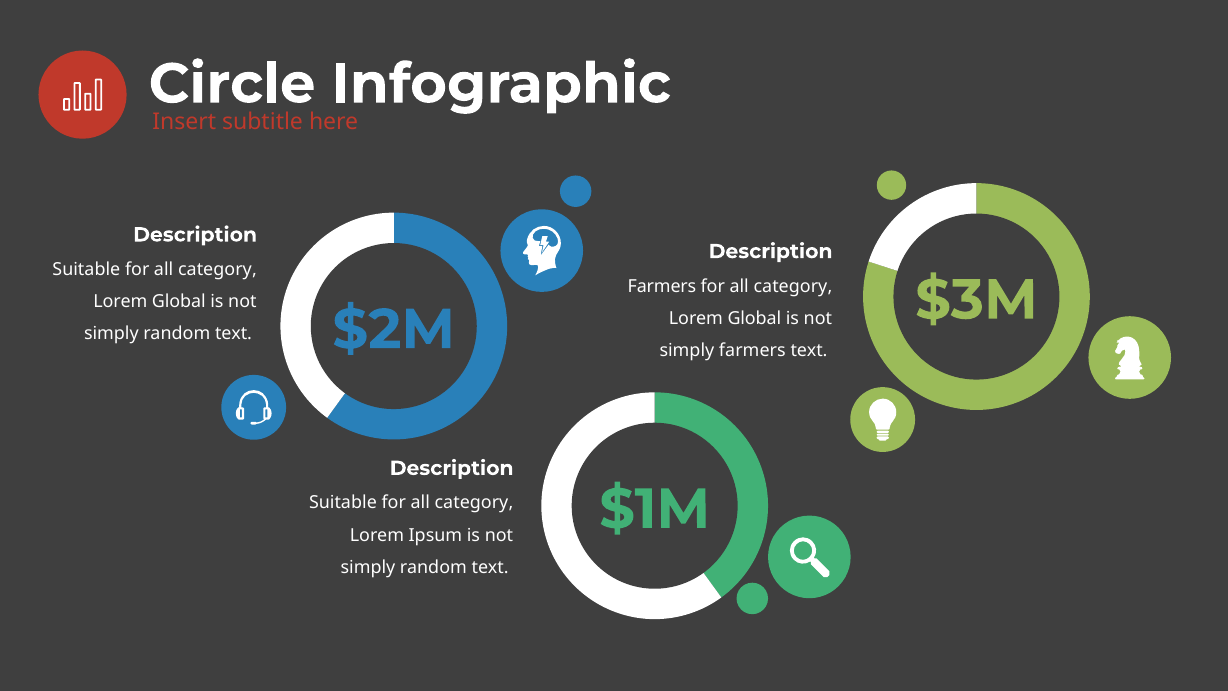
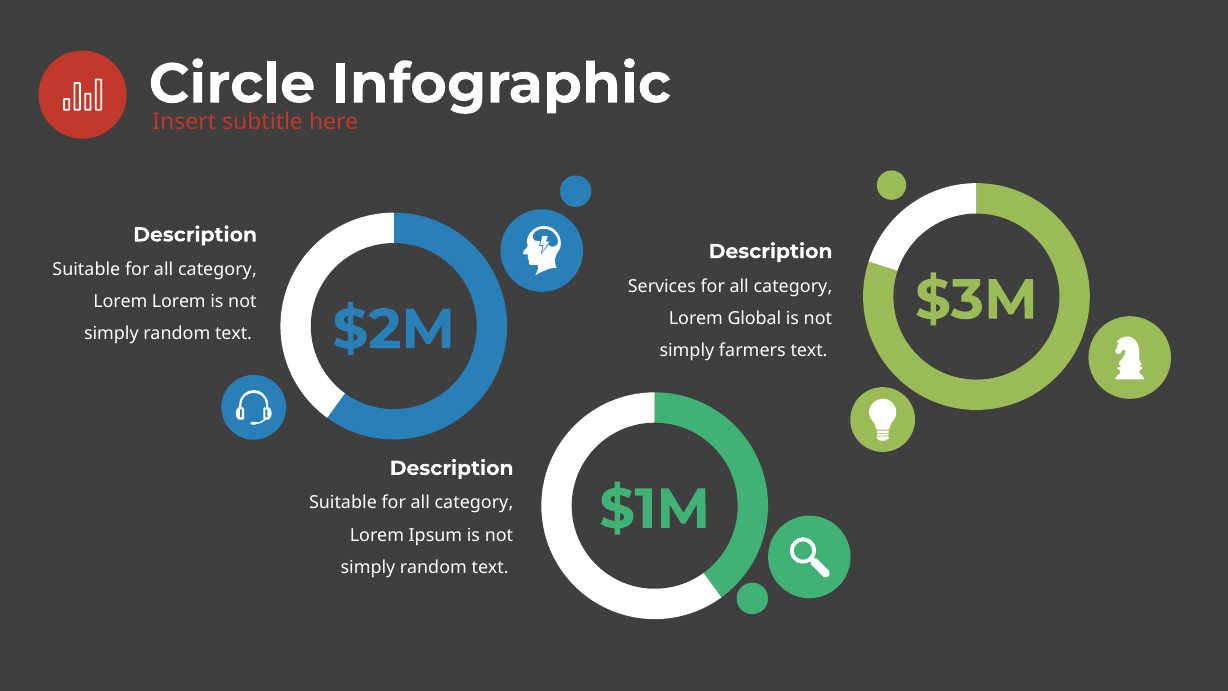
Farmers: Farmers -> Services (662, 286)
Global: Global -> Lorem (179, 302)
